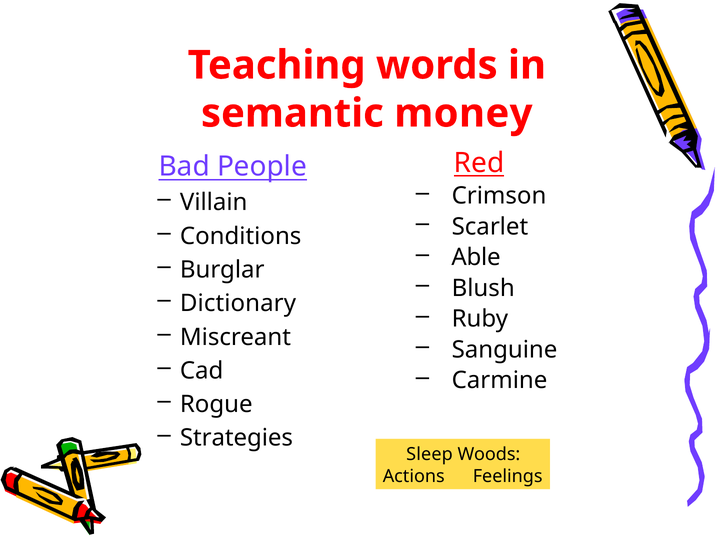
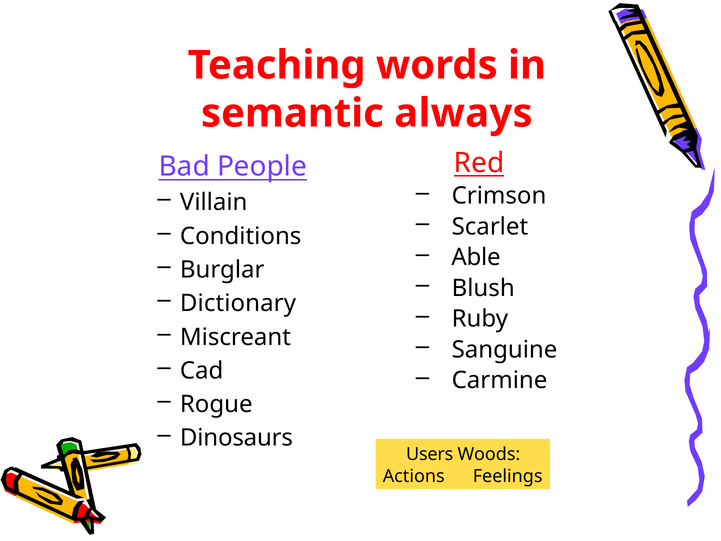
money: money -> always (463, 113)
Strategies: Strategies -> Dinosaurs (236, 438)
Sleep: Sleep -> Users (430, 454)
